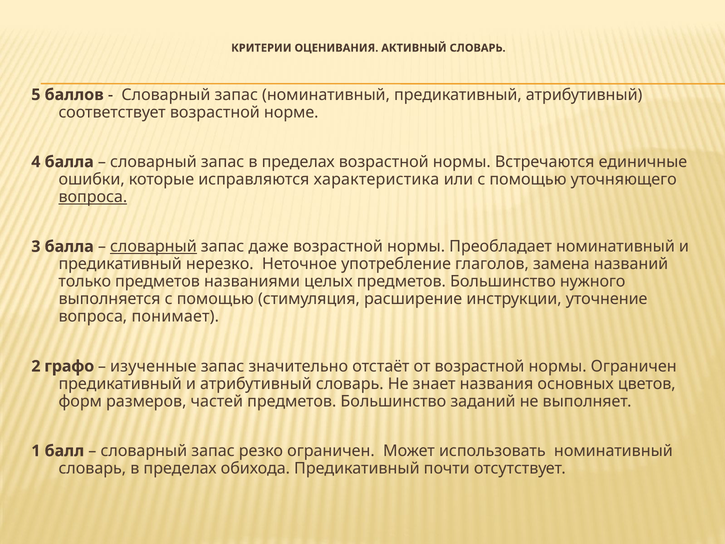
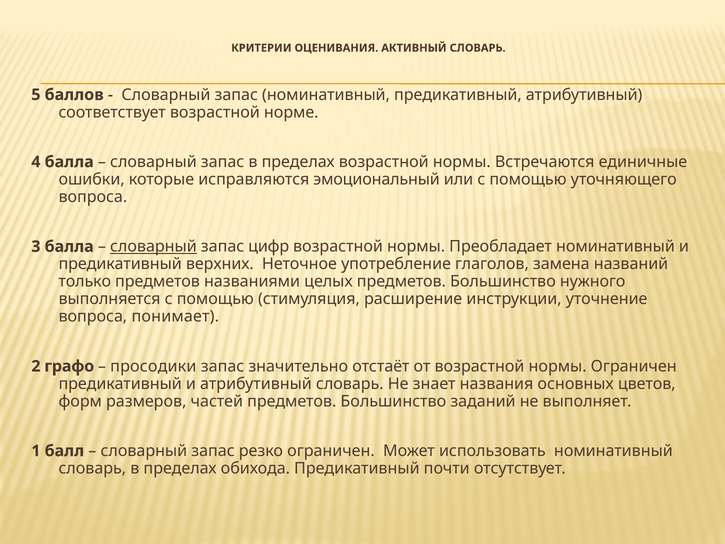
характеристика: характеристика -> эмоциональный (377, 179)
вопроса underline: present -> none (93, 197)
даже: даже -> цифр (269, 246)
нерезко: нерезко -> верхних (220, 264)
изученные: изученные -> просодики (153, 366)
